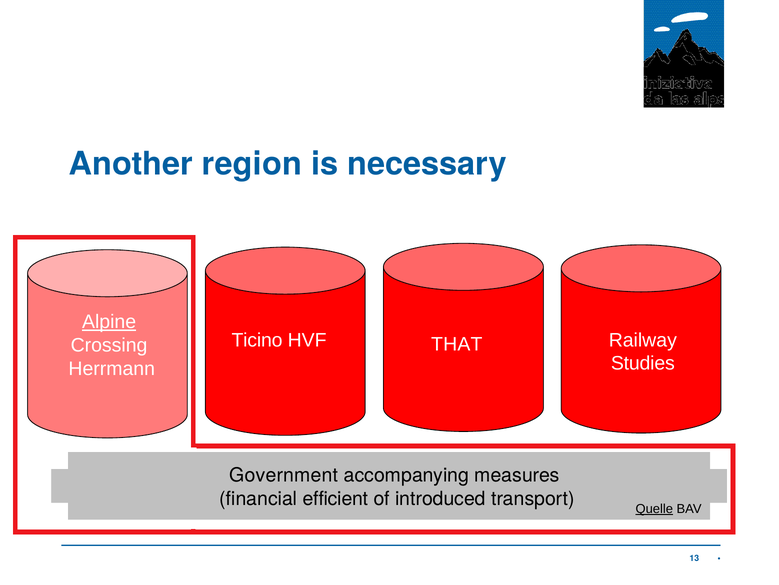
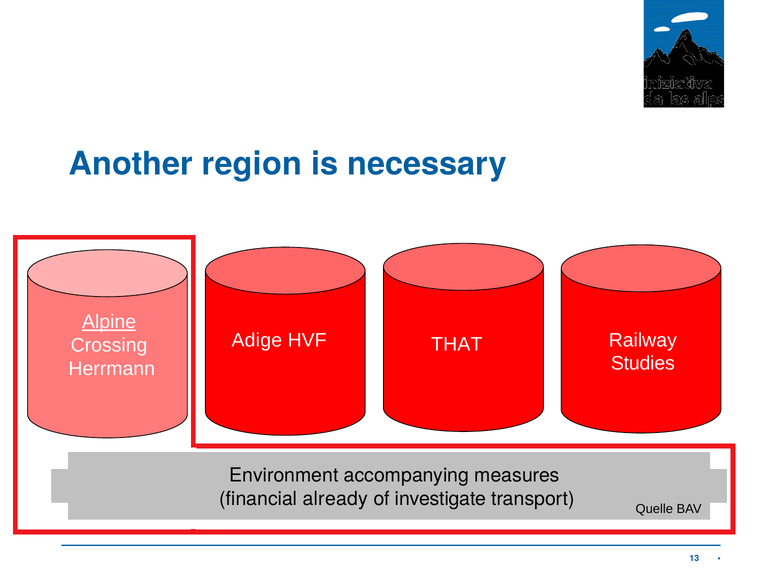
Ticino: Ticino -> Adige (257, 340)
Government: Government -> Environment (284, 475)
efficient: efficient -> already (335, 498)
introduced: introduced -> investigate (441, 498)
Quelle underline: present -> none (654, 508)
